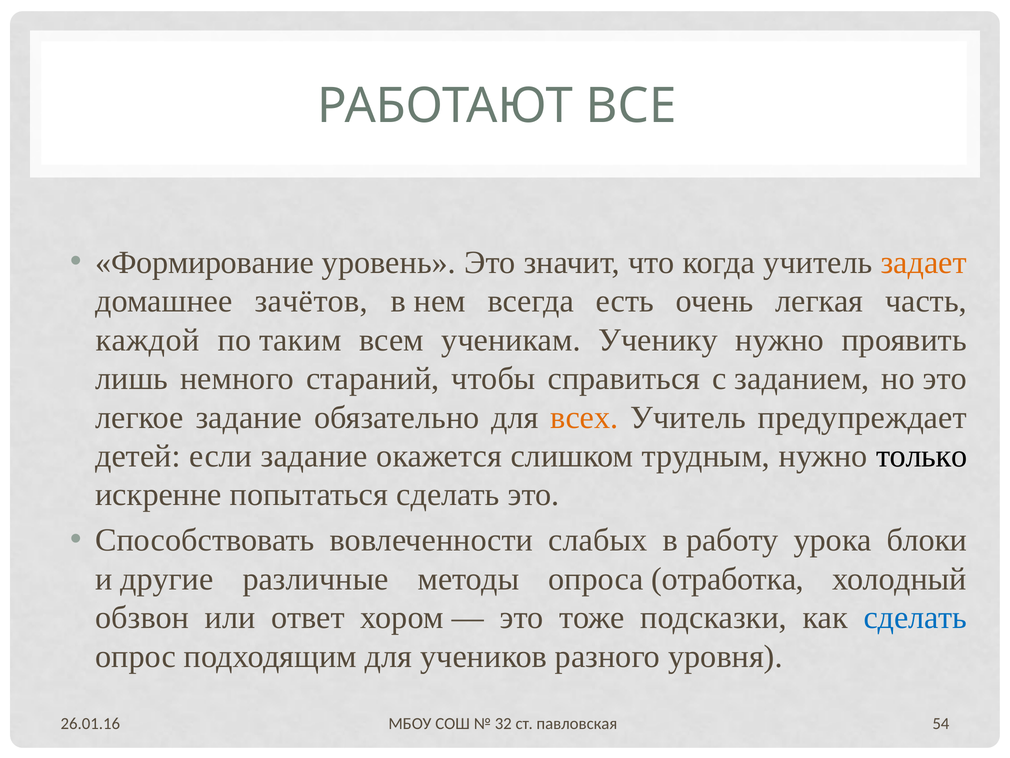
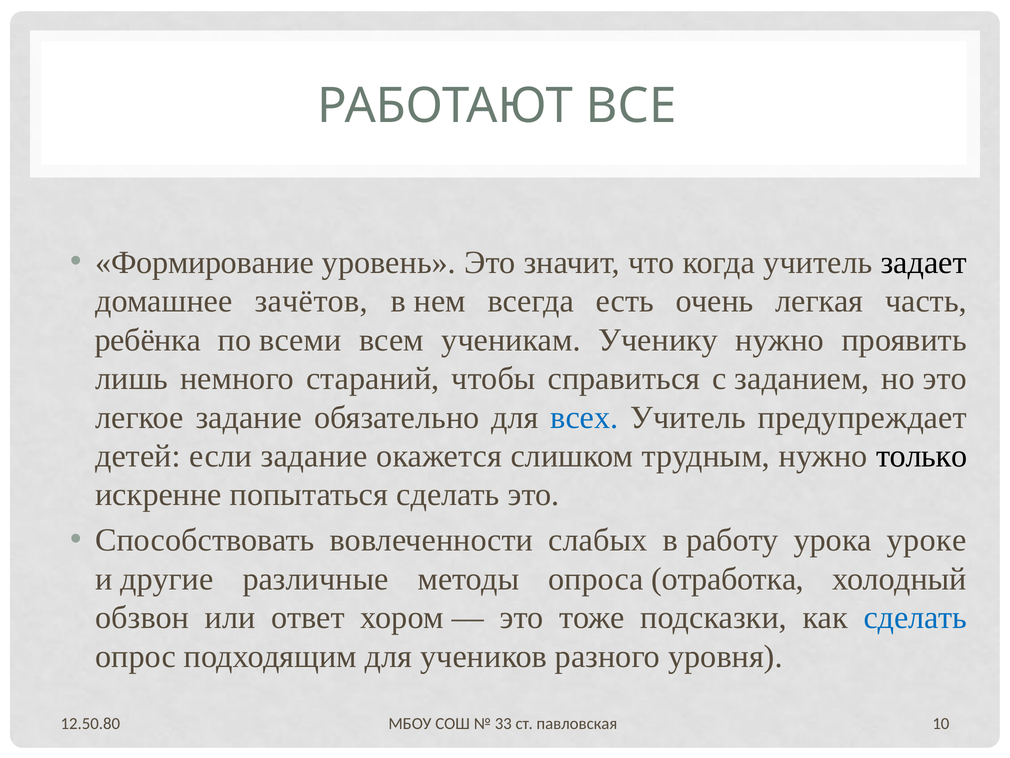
задает colour: orange -> black (924, 262)
каждой: каждой -> ребёнка (148, 340)
таким: таким -> всеми (300, 340)
всех colour: orange -> blue (584, 417)
блоки: блоки -> уроке (927, 540)
32: 32 -> 33 (503, 723)
54: 54 -> 10 (941, 723)
26.01.16: 26.01.16 -> 12.50.80 (90, 723)
